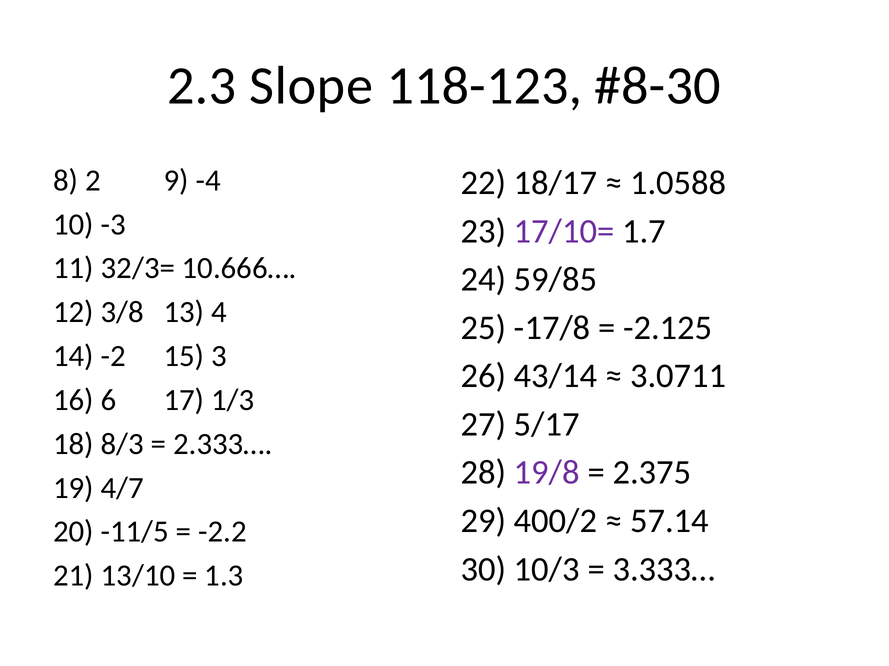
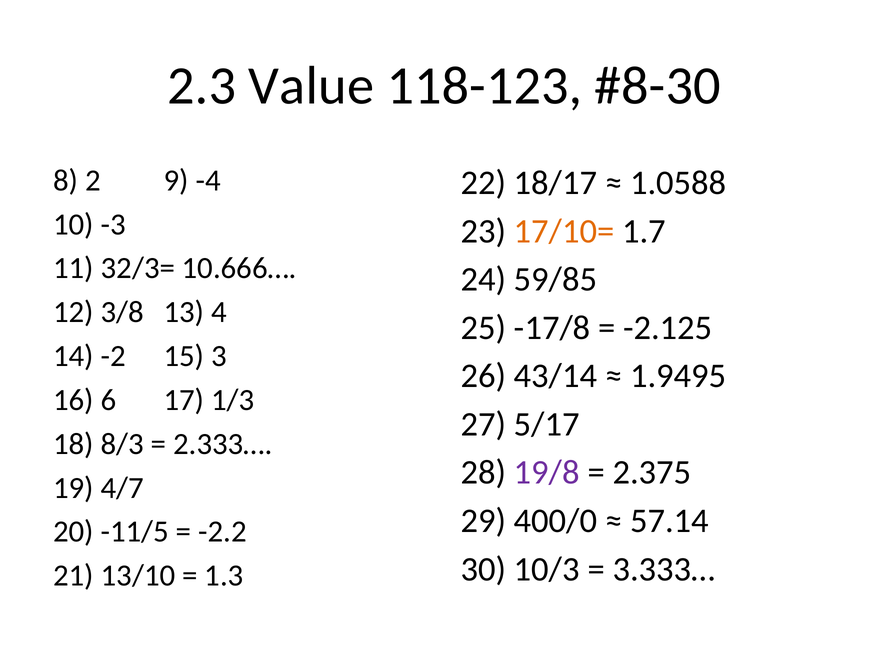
Slope: Slope -> Value (311, 86)
17/10= colour: purple -> orange (564, 231)
3.0711: 3.0711 -> 1.9495 (678, 376)
400/2: 400/2 -> 400/0 (556, 521)
